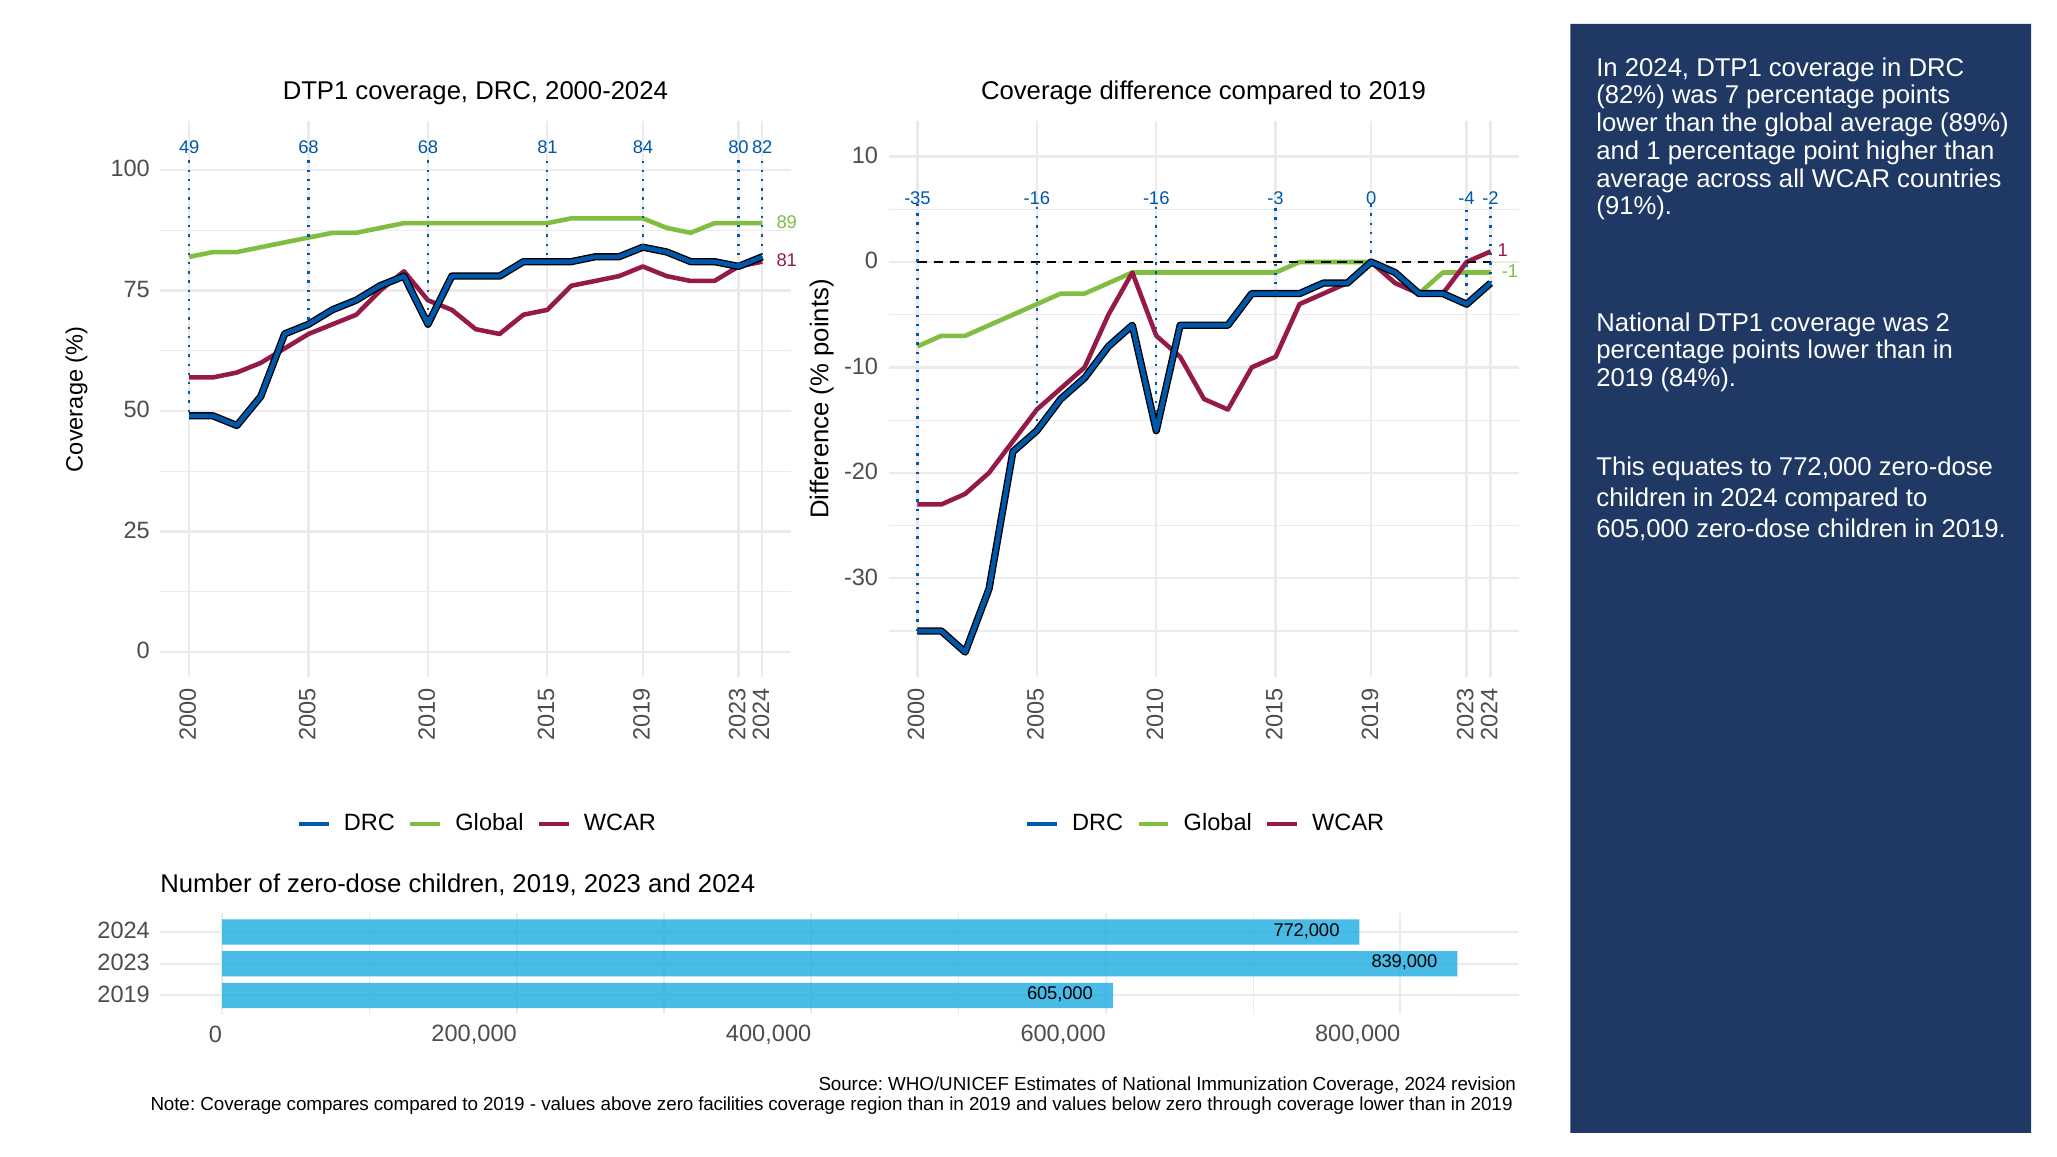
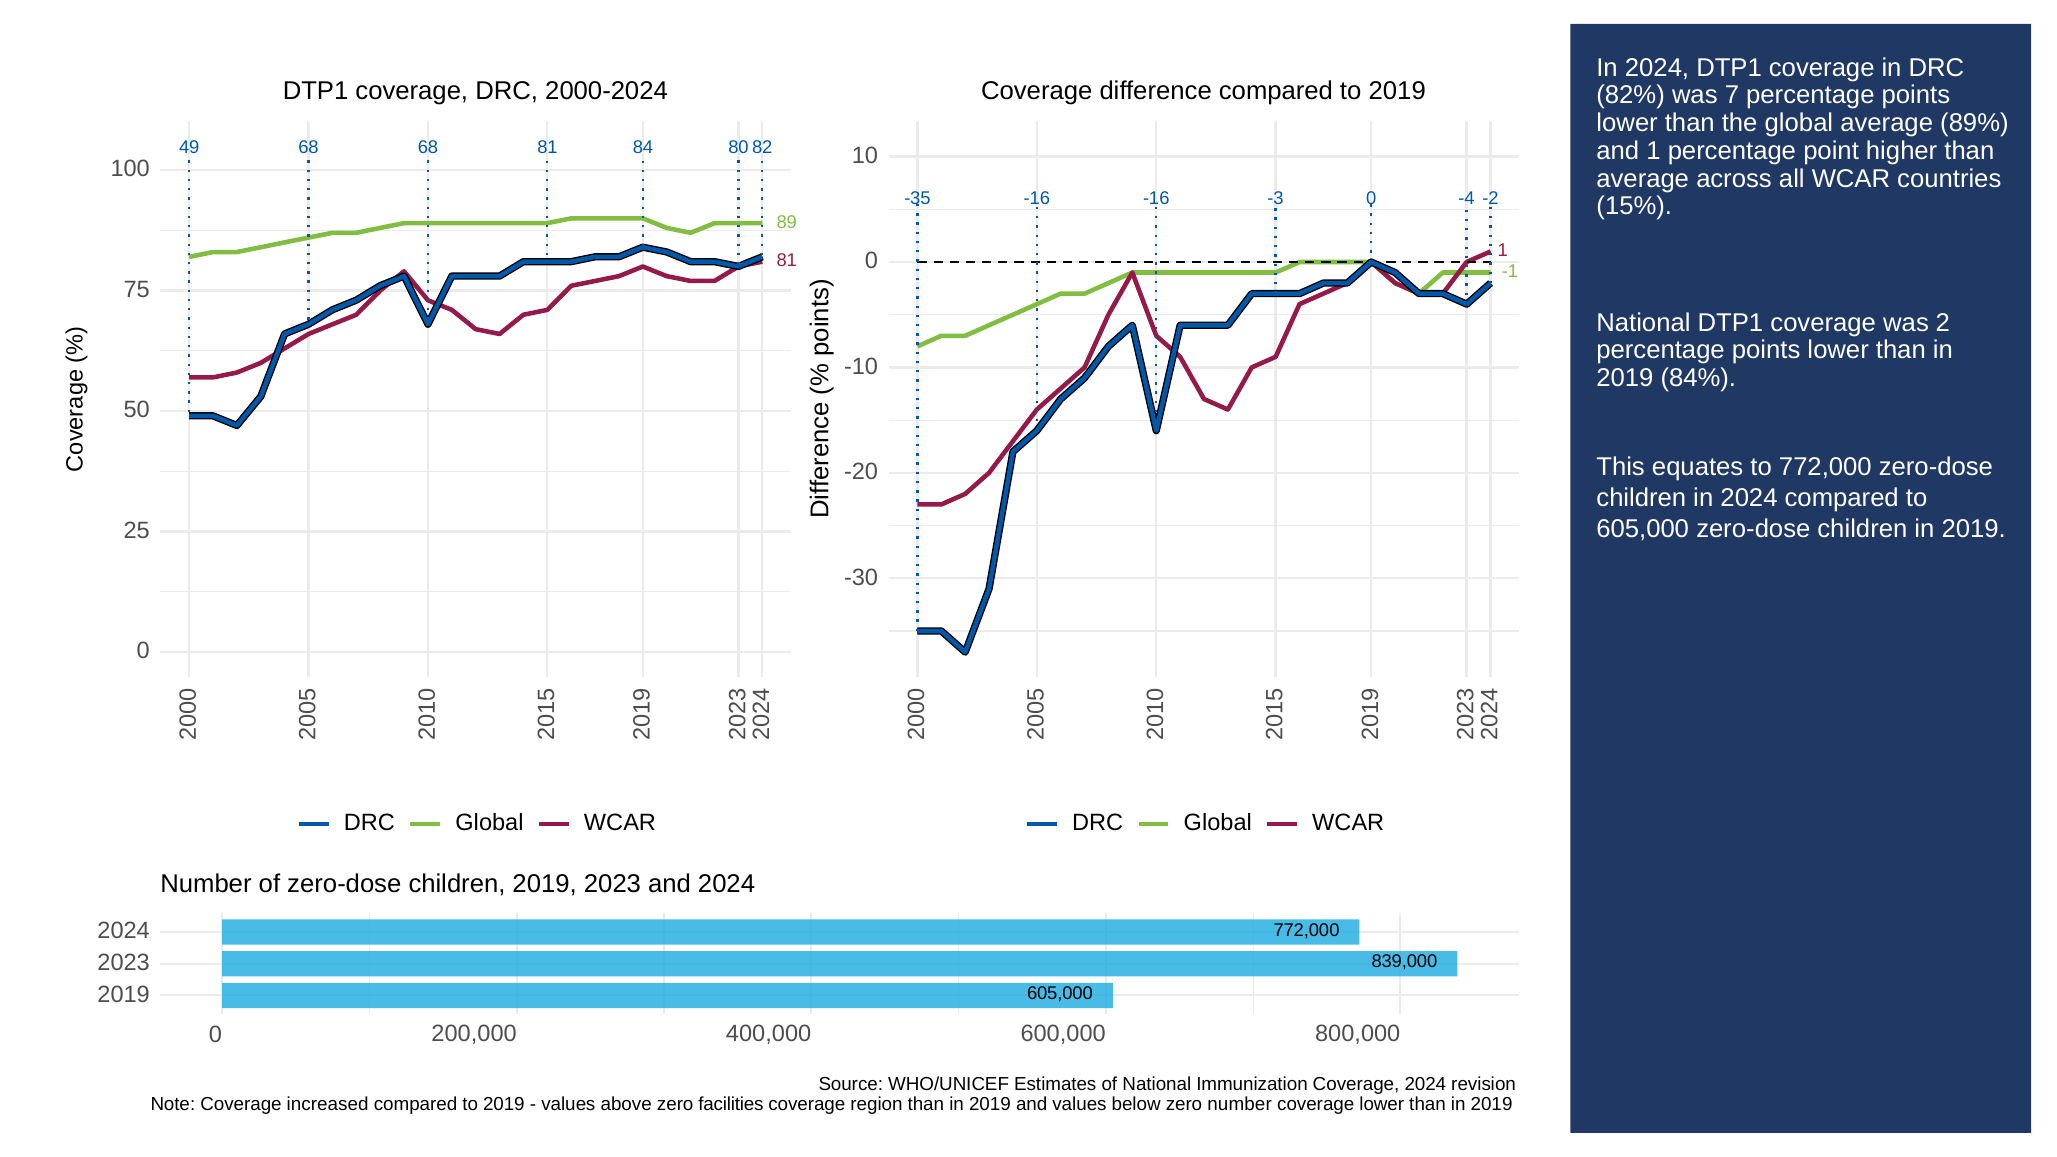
91%: 91% -> 15% (1634, 206)
compares: compares -> increased (328, 1105)
zero through: through -> number (1240, 1105)
